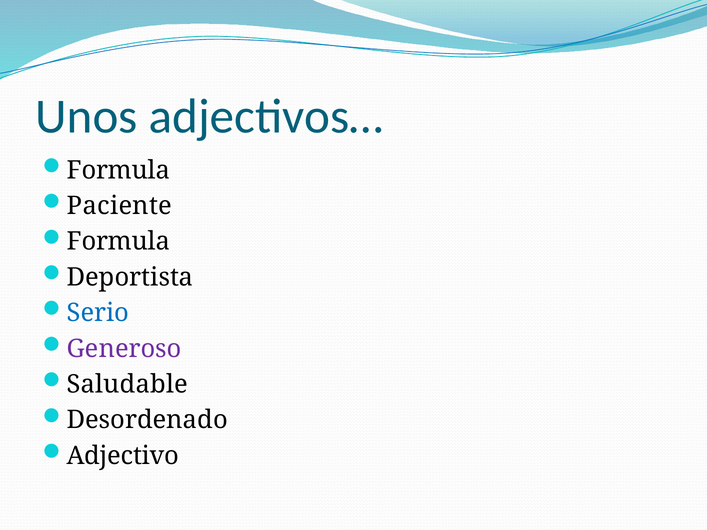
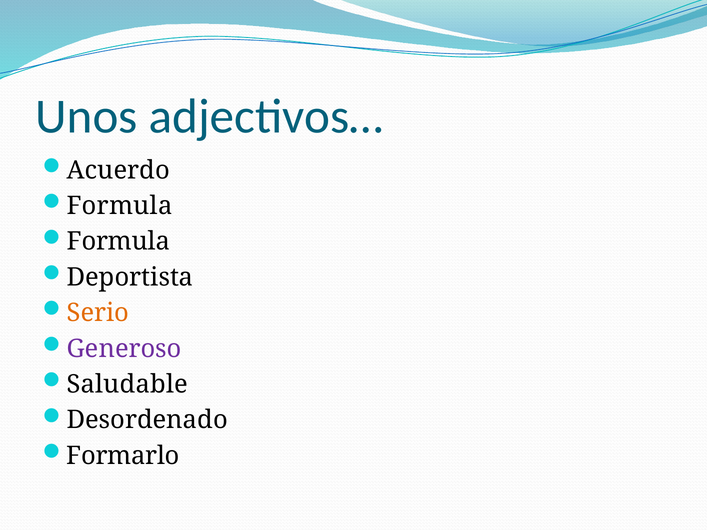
Formula: Formula -> Acuerdo (118, 170)
Paciente: Paciente -> Formula (120, 206)
Serio colour: blue -> orange (98, 313)
Adjectivo: Adjectivo -> Formarlo (123, 456)
